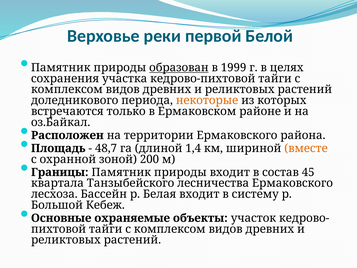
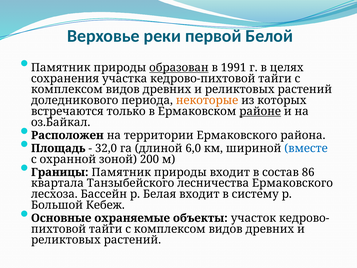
1999: 1999 -> 1991 (234, 68)
районе underline: none -> present (260, 111)
48,7: 48,7 -> 32,0 (106, 148)
1,4: 1,4 -> 6,0 (193, 148)
вместе colour: orange -> blue (306, 148)
45: 45 -> 86 (308, 172)
